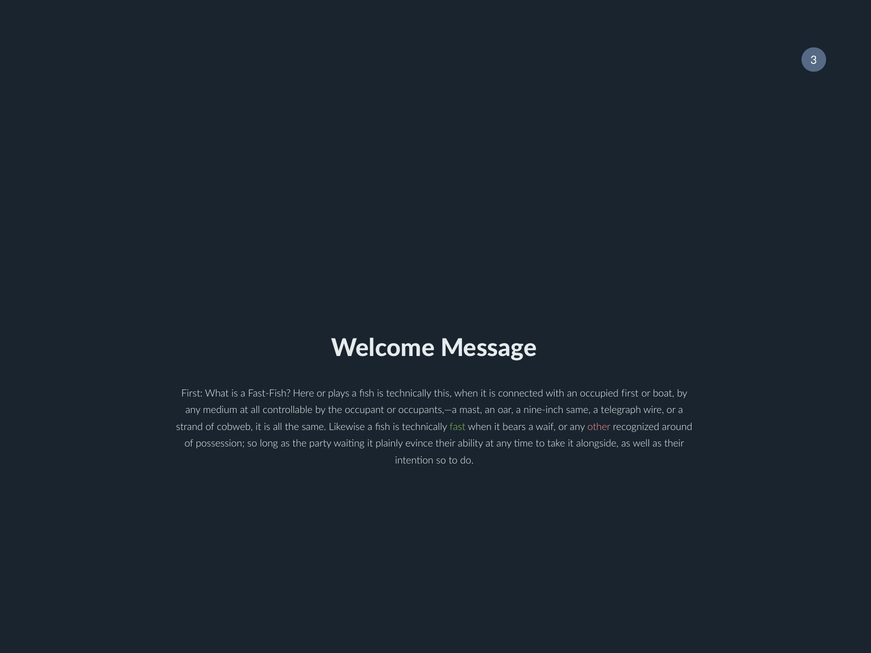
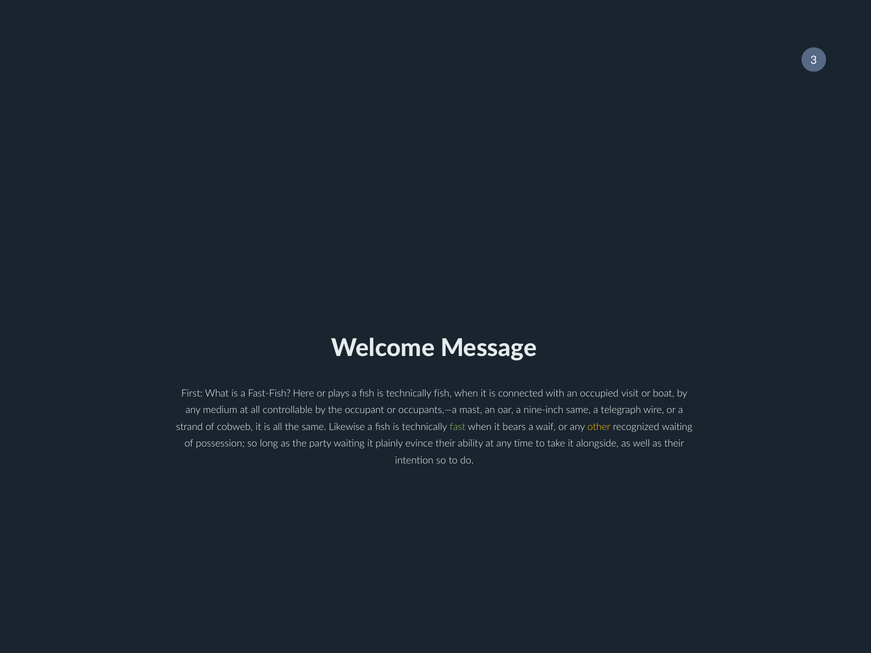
technically this: this -> fish (443, 394)
occupied first: first -> visit (630, 394)
other colour: pink -> yellow (599, 427)
recognized around: around -> waiting (677, 427)
